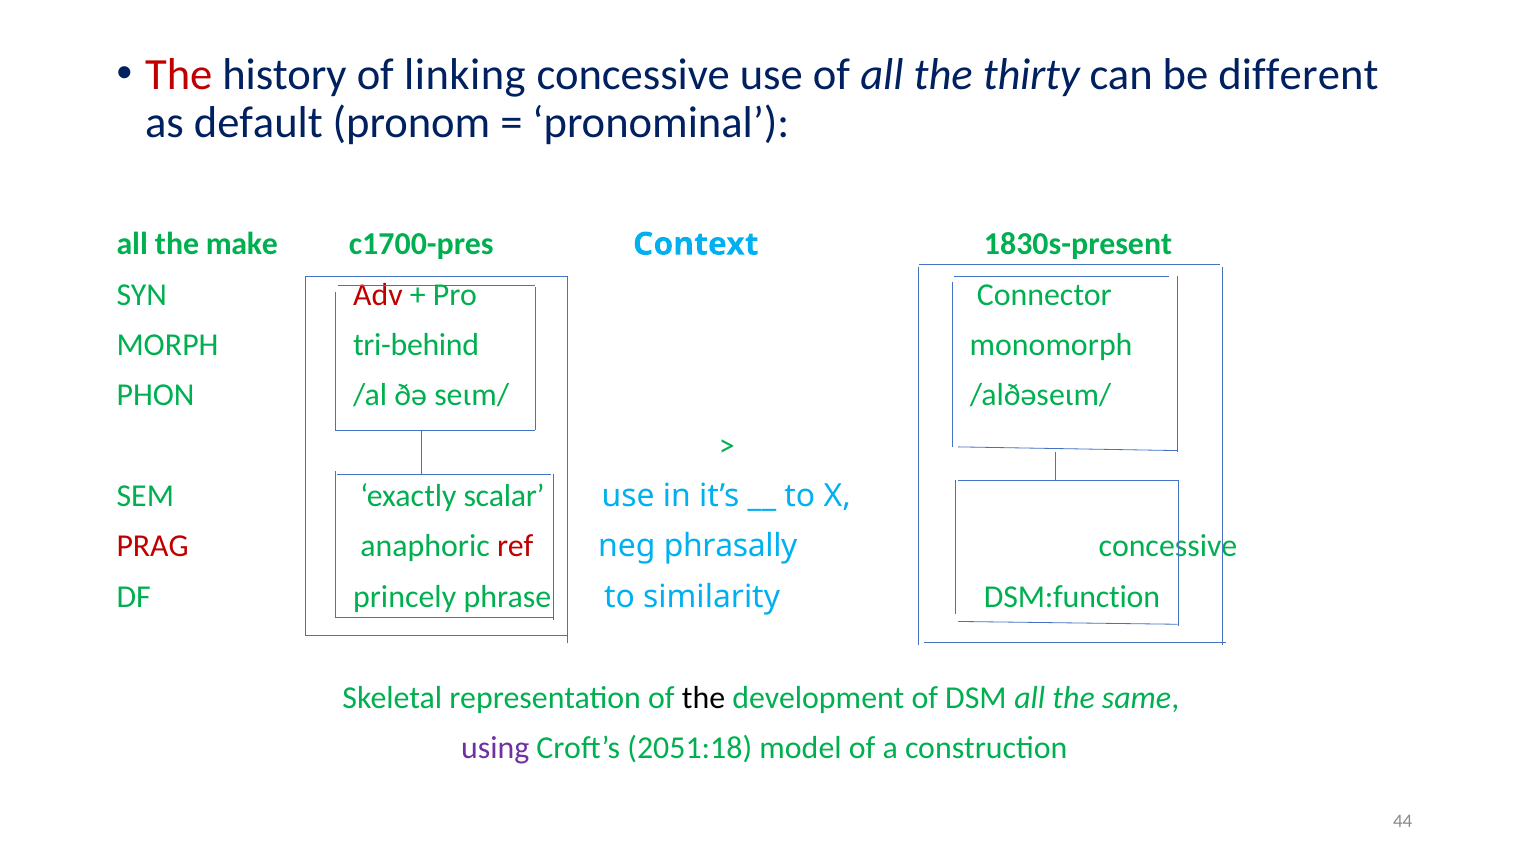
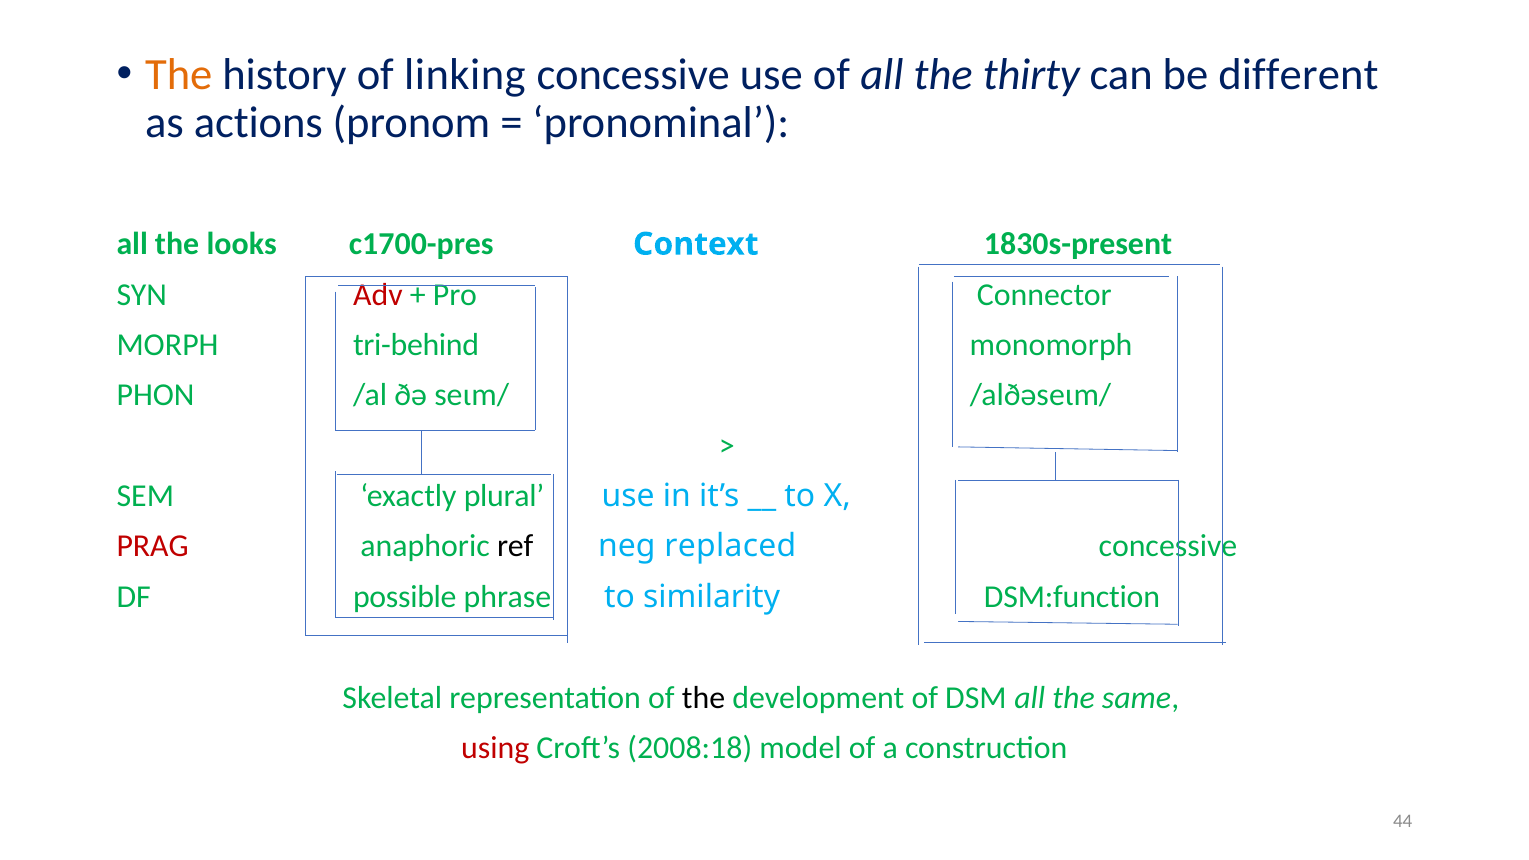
The colour: red -> orange (179, 75)
default: default -> actions (258, 123)
make: make -> looks (242, 244)
scalar: scalar -> plural (504, 496)
ref colour: red -> black (515, 546)
phrasally: phrasally -> replaced (730, 546)
princely: princely -> possible (405, 597)
using colour: purple -> red (495, 748)
2051:18: 2051:18 -> 2008:18 (690, 748)
